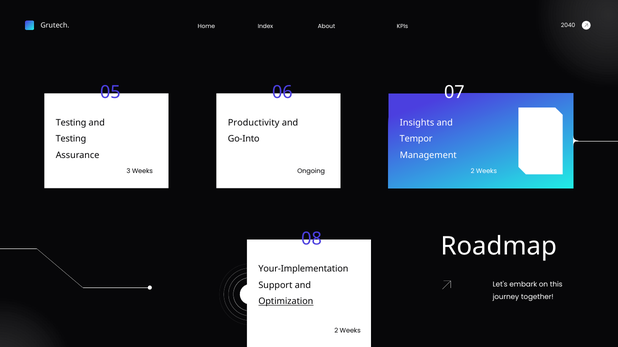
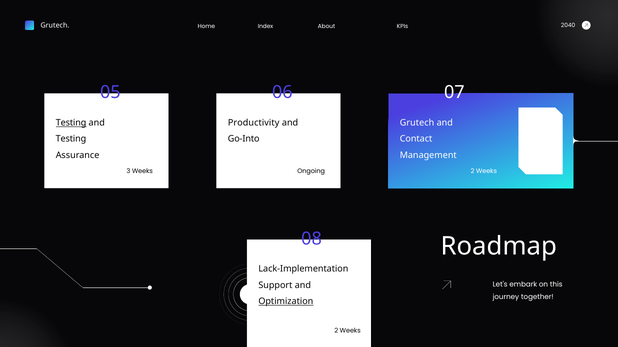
Testing underline: none -> present (71, 123)
Insights: Insights -> Grutech (417, 123)
Tempor: Tempor -> Contact (416, 139)
Your-Implementation: Your-Implementation -> Lack-Implementation (303, 269)
